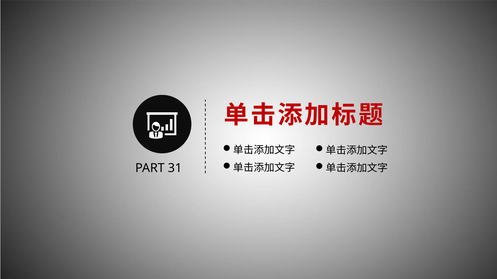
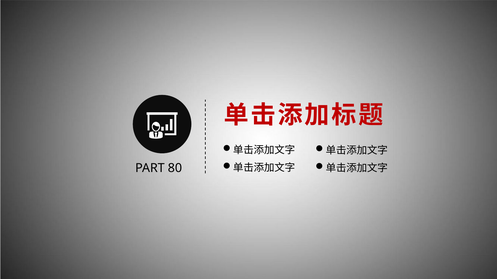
31: 31 -> 80 (175, 168)
